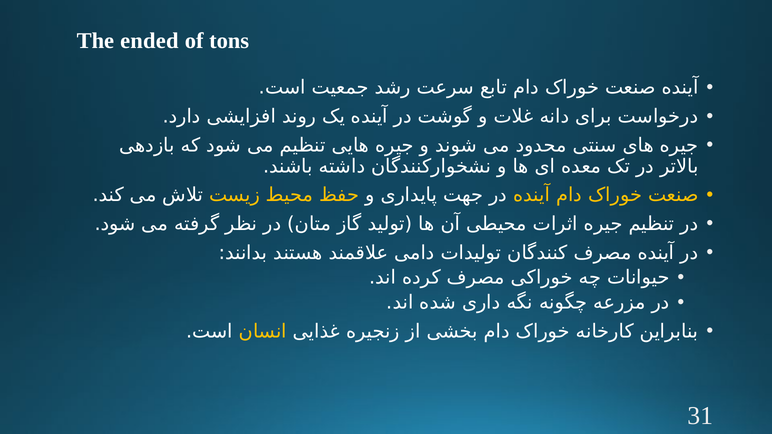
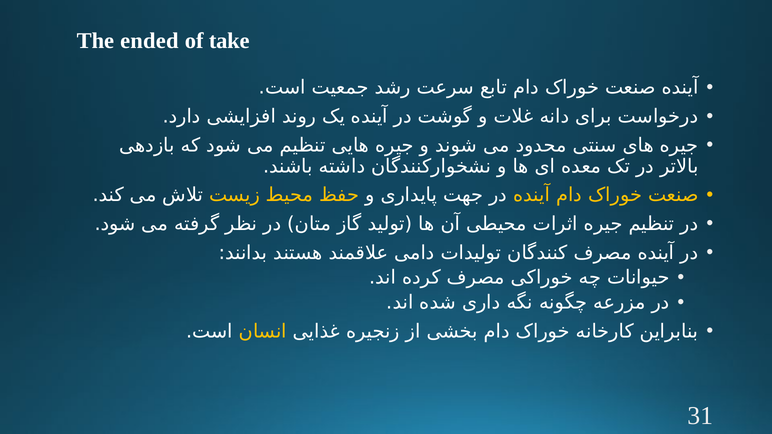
tons: tons -> take (229, 41)
